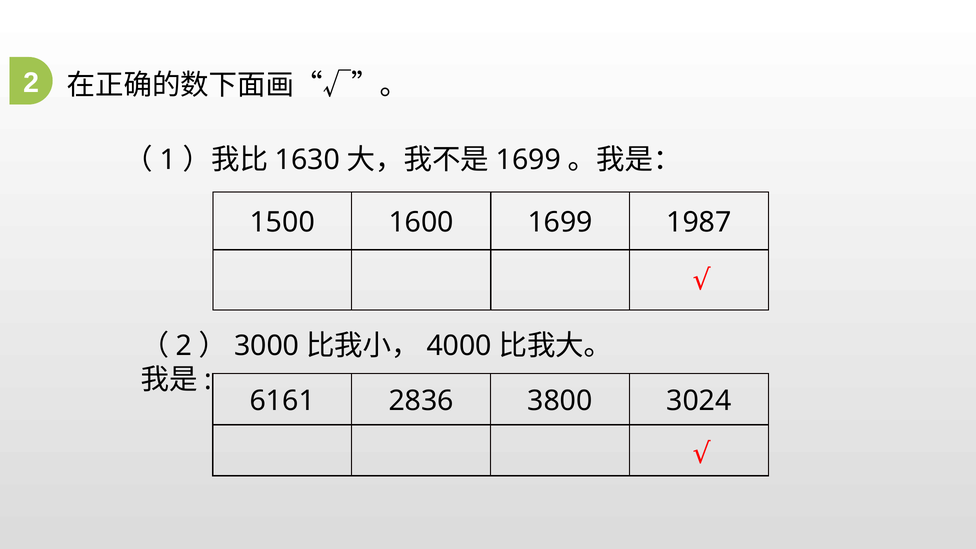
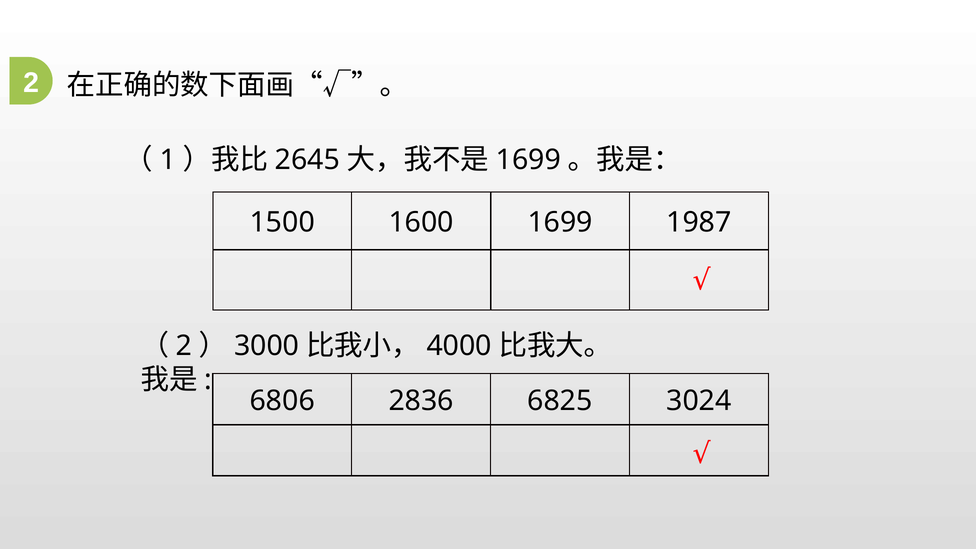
1630: 1630 -> 2645 (307, 160)
6161: 6161 -> 6806 (282, 401)
3800: 3800 -> 6825 (560, 401)
